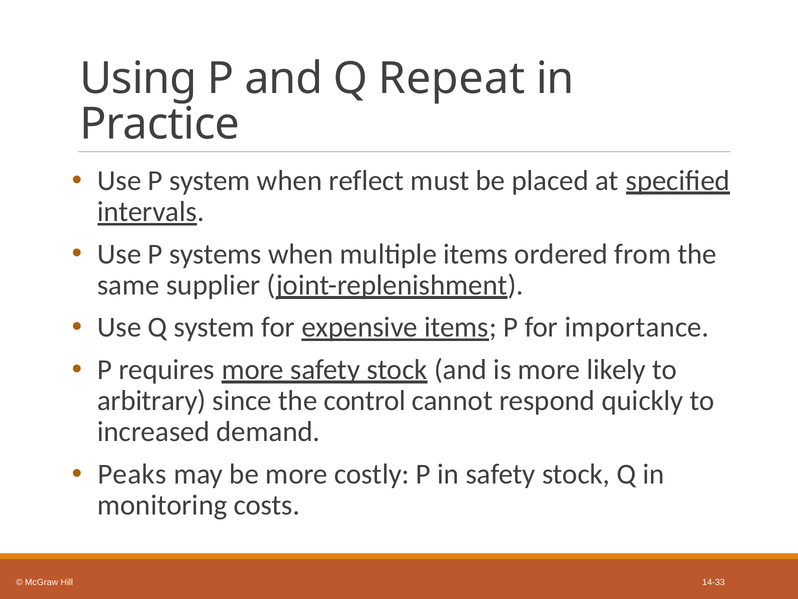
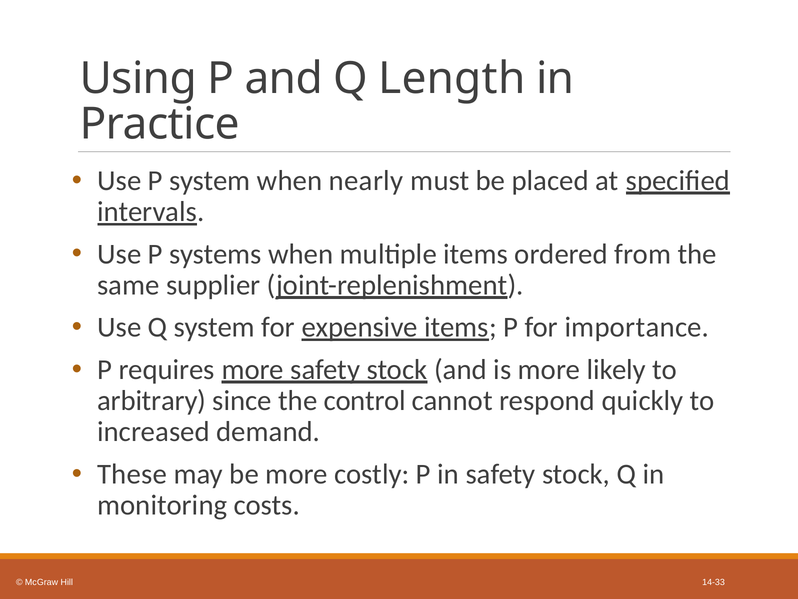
Repeat: Repeat -> Length (452, 79)
reflect: reflect -> nearly (366, 181)
Peaks: Peaks -> These (132, 474)
